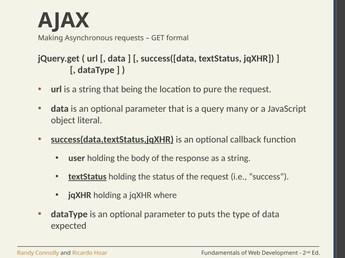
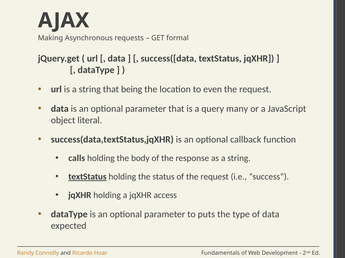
pure: pure -> even (213, 90)
success(data,textStatus,jqXHR underline: present -> none (112, 140)
user: user -> calls (77, 159)
where: where -> access (165, 196)
